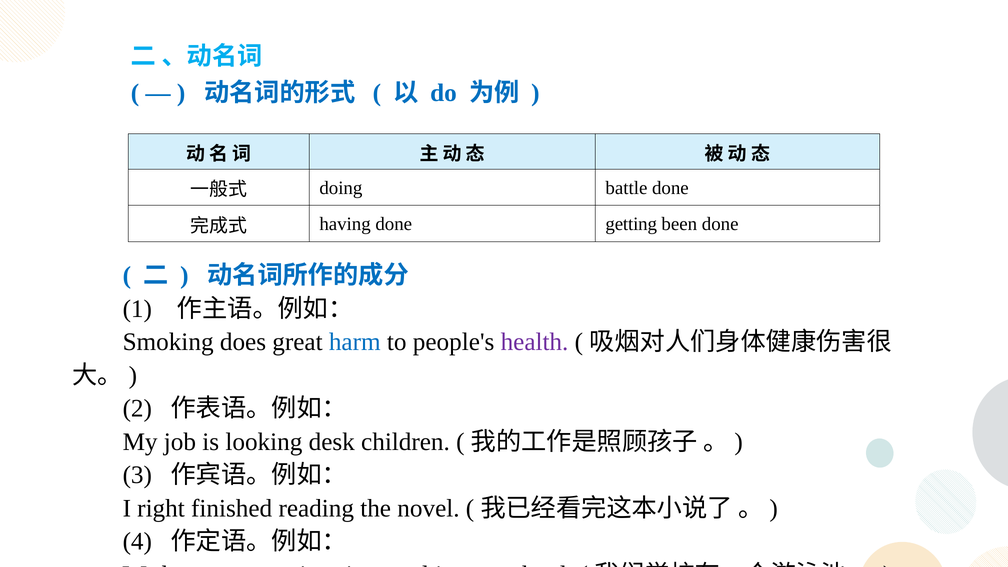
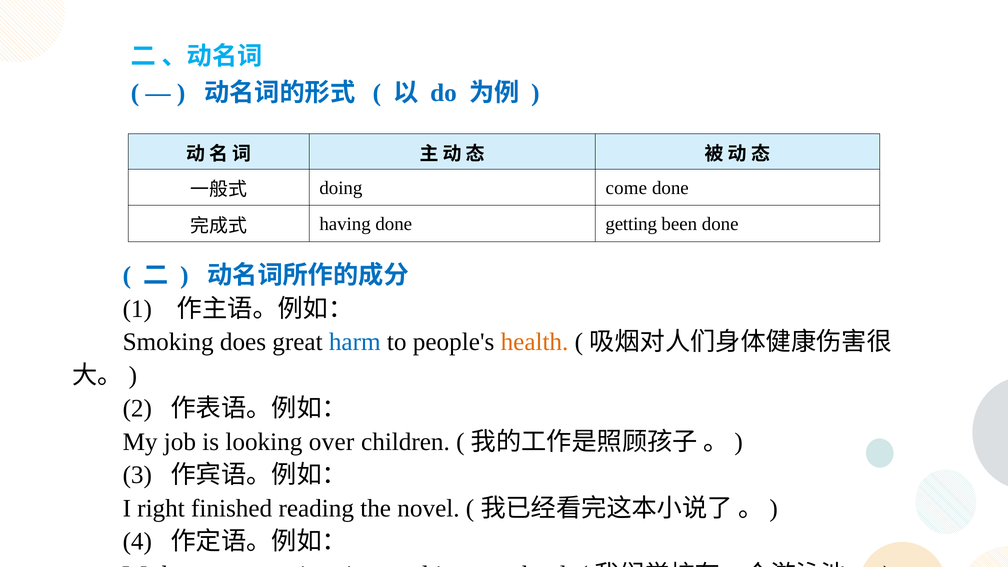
battle: battle -> come (626, 188)
health colour: purple -> orange (535, 342)
desk: desk -> over (332, 442)
